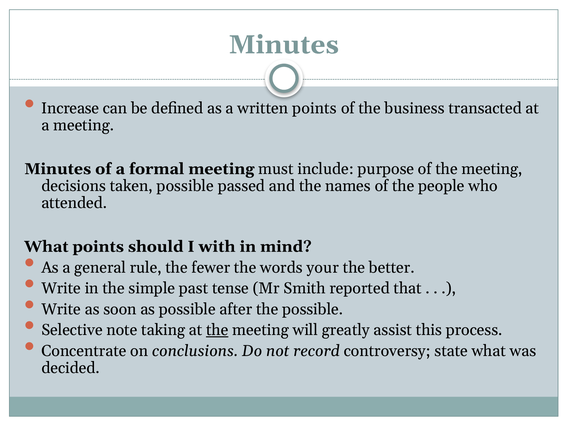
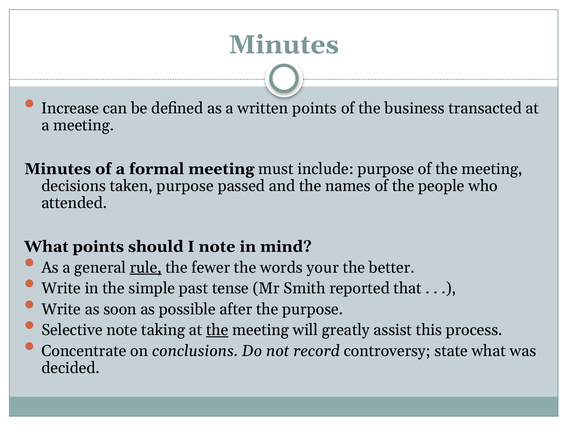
taken possible: possible -> purpose (185, 186)
I with: with -> note (217, 247)
rule underline: none -> present (146, 267)
the possible: possible -> purpose (313, 309)
